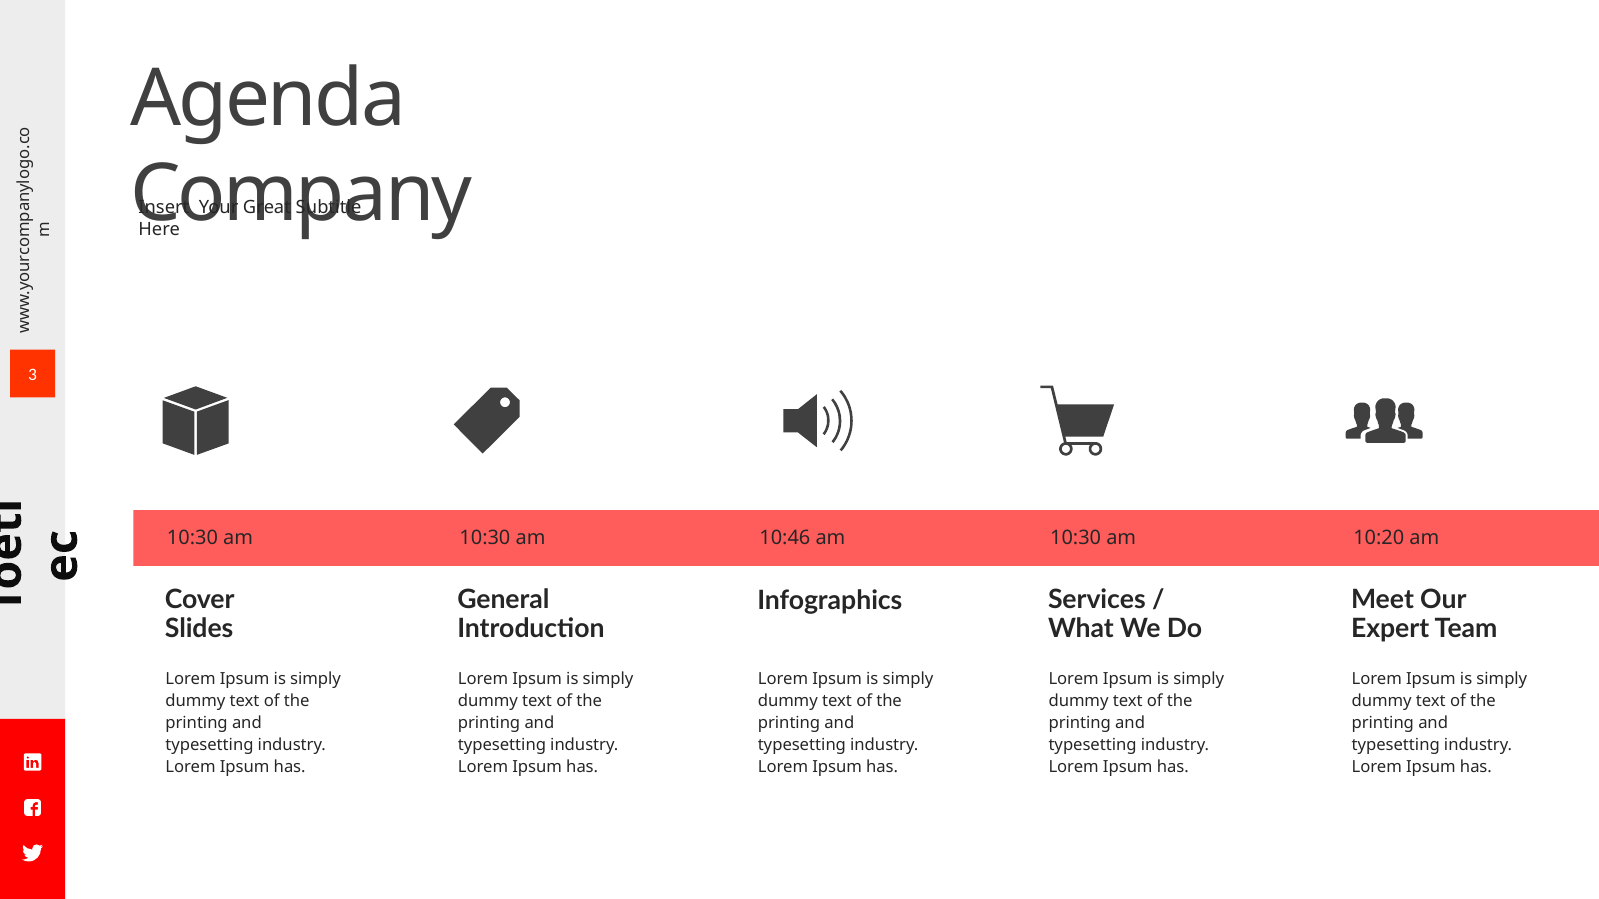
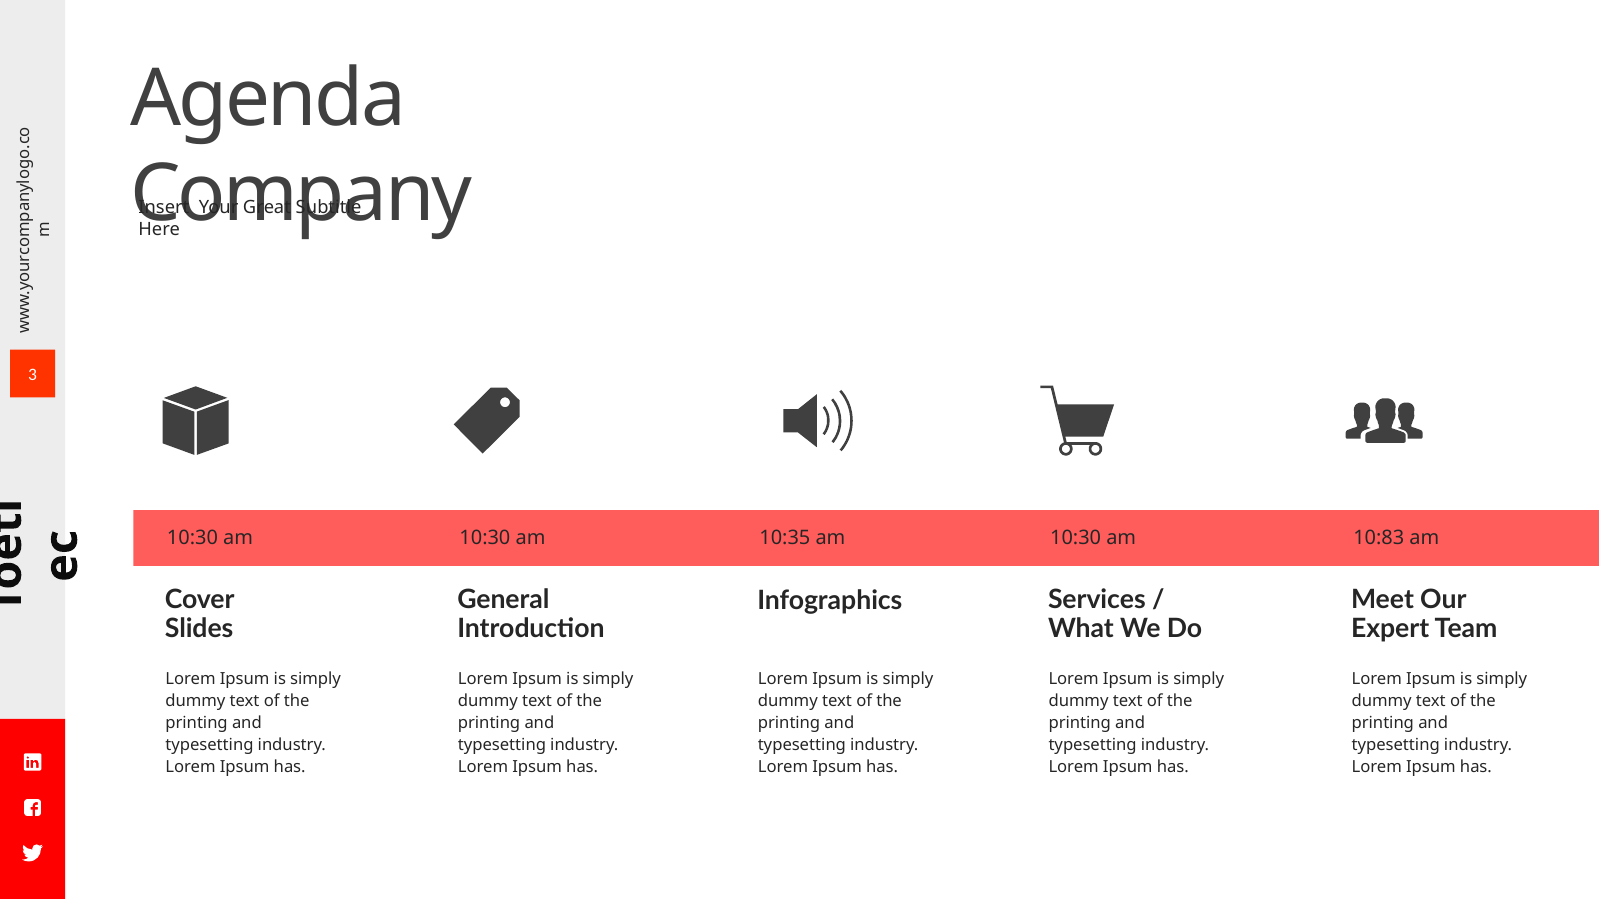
10:46: 10:46 -> 10:35 (785, 538)
10:20: 10:20 -> 10:83 (1379, 538)
